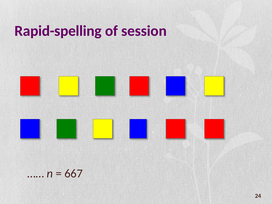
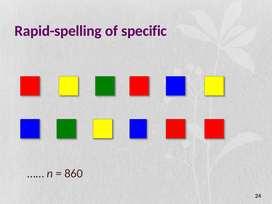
session: session -> specific (144, 31)
667: 667 -> 860 (74, 174)
